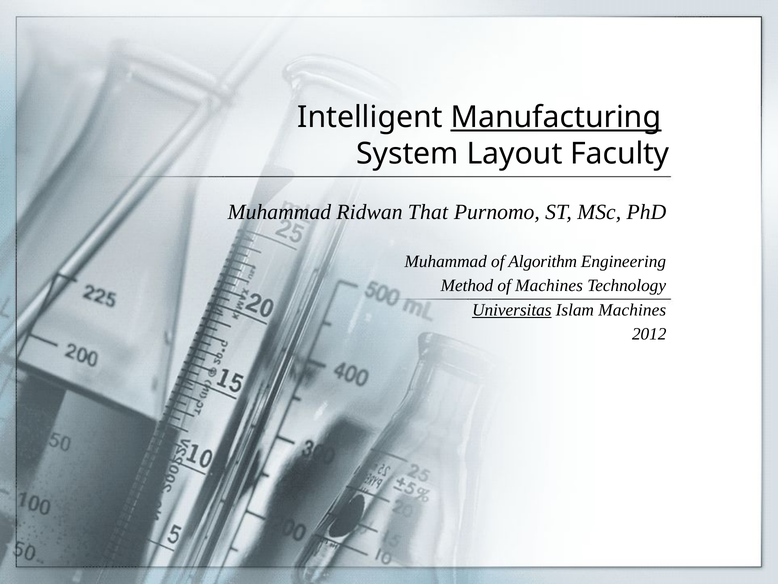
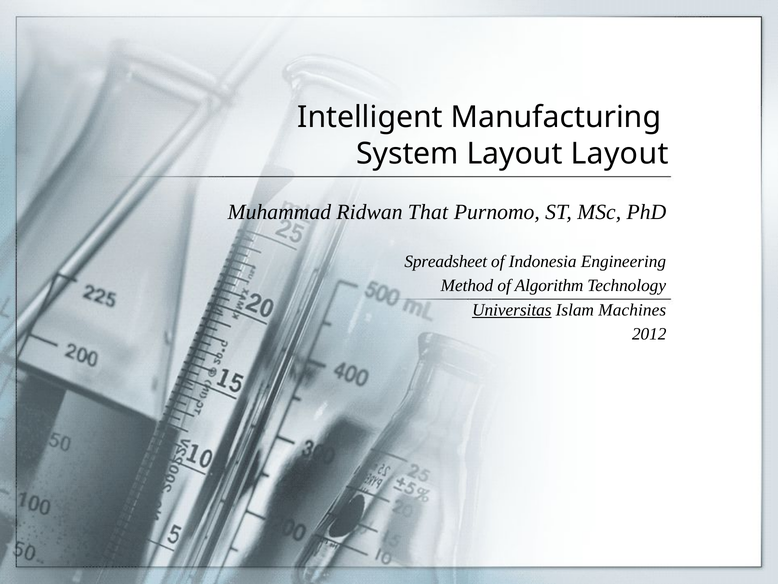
Manufacturing underline: present -> none (556, 117)
Layout Faculty: Faculty -> Layout (620, 154)
Muhammad: Muhammad -> Spreadsheet (446, 261)
Algorithm: Algorithm -> Indonesia (543, 261)
of Machines: Machines -> Algorithm (549, 285)
